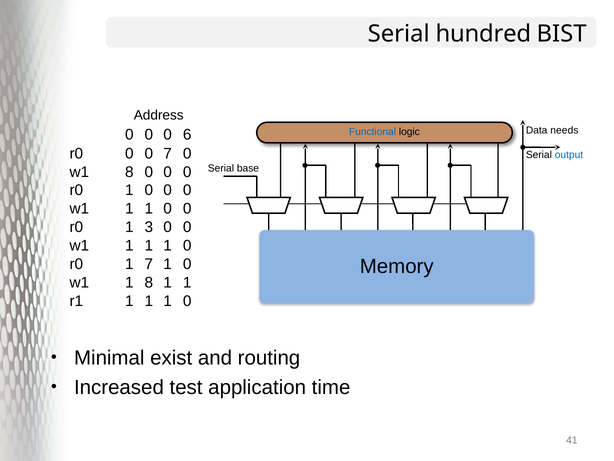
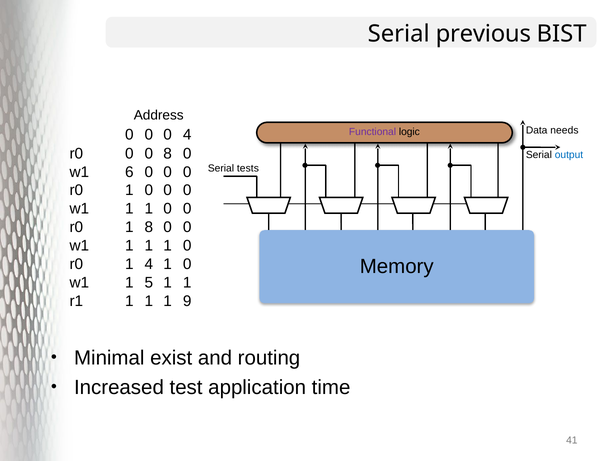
hundred: hundred -> previous (483, 34)
Functional colour: blue -> purple (373, 131)
0 6: 6 -> 4 (187, 135)
0 7: 7 -> 8 (168, 153)
base: base -> tests (248, 168)
w1 8: 8 -> 6 (129, 172)
1 3: 3 -> 8 (149, 227)
1 7: 7 -> 4 (149, 264)
1 8: 8 -> 5 (149, 282)
0: 0 -> 9 (187, 301)
